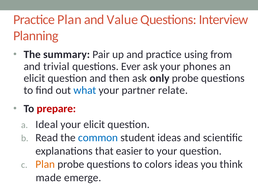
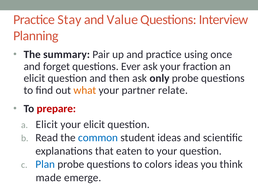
Practice Plan: Plan -> Stay (69, 20)
from: from -> once (221, 55)
trivial: trivial -> forget (57, 67)
phones: phones -> fraction (200, 67)
what colour: blue -> orange (85, 91)
Ideal: Ideal -> Elicit (47, 125)
easier: easier -> eaten (129, 151)
Plan colour: orange -> blue (45, 165)
